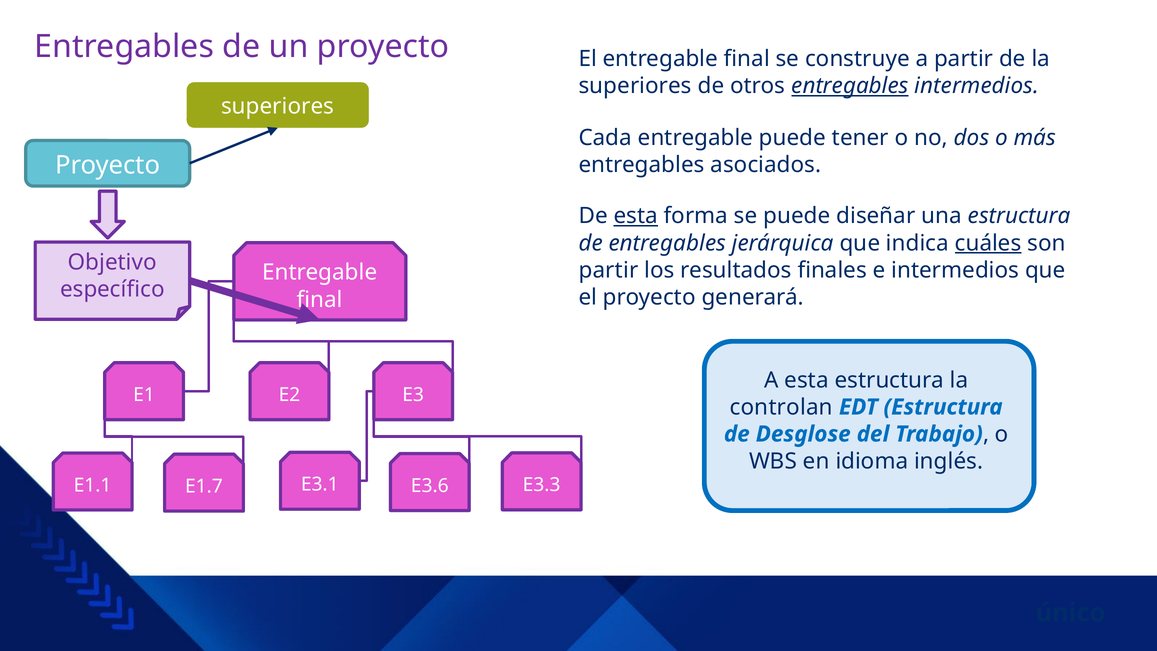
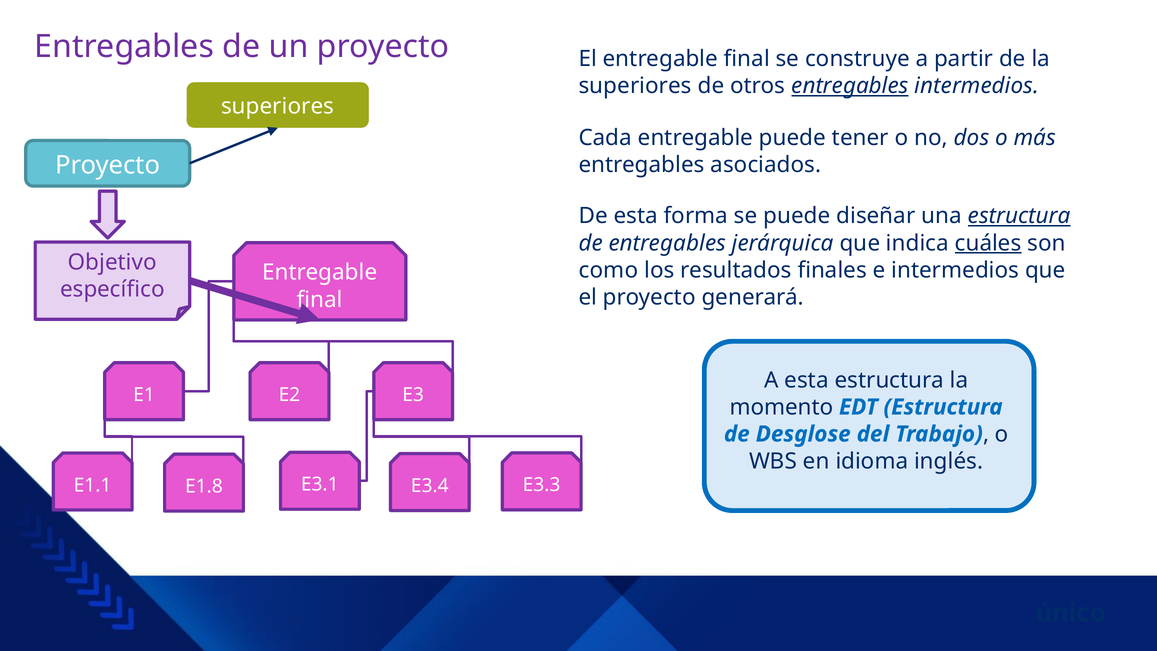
esta underline: present -> none (636, 216)
estructura underline: none -> present (1019, 216)
partir: partir -> como (608, 270)
controlan: controlan -> momento (781, 407)
E1.7: E1.7 -> E1.8 (204, 486)
E3.6: E3.6 -> E3.4 (430, 486)
